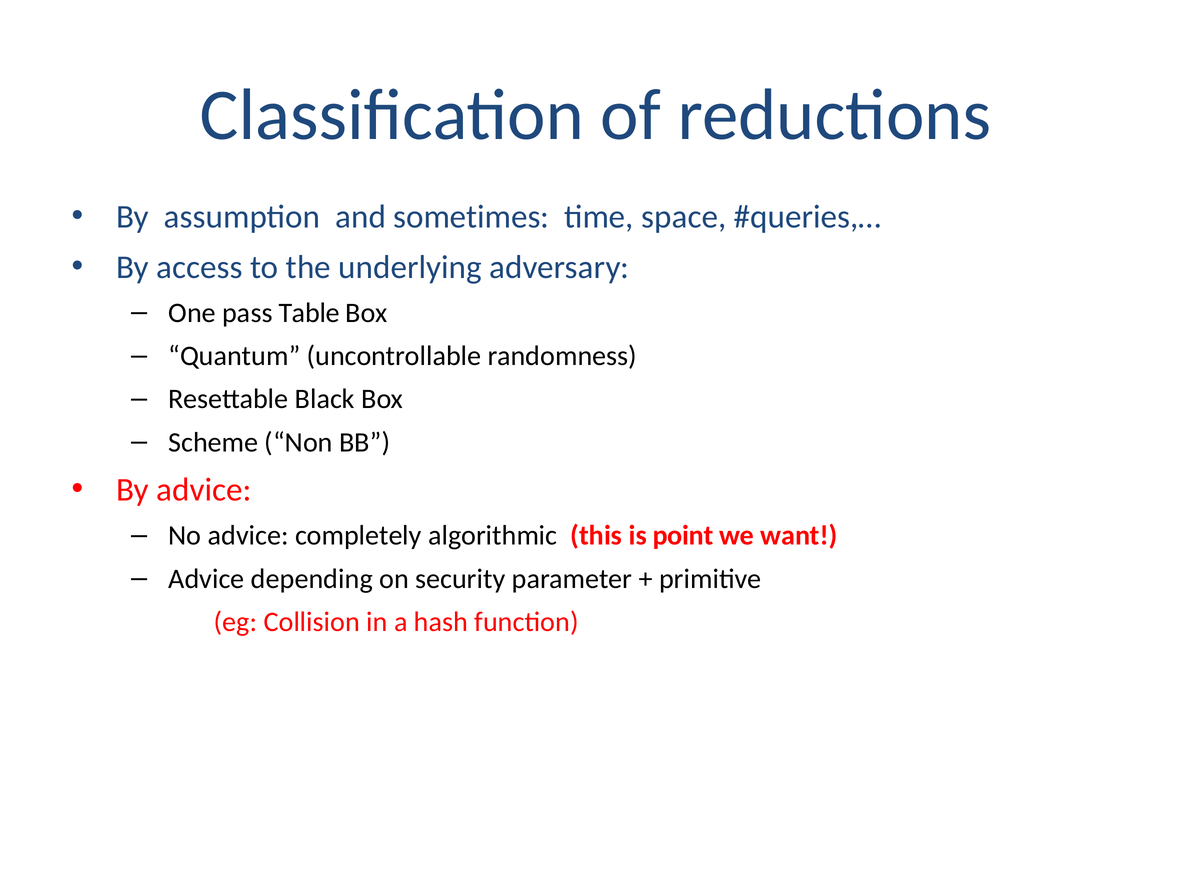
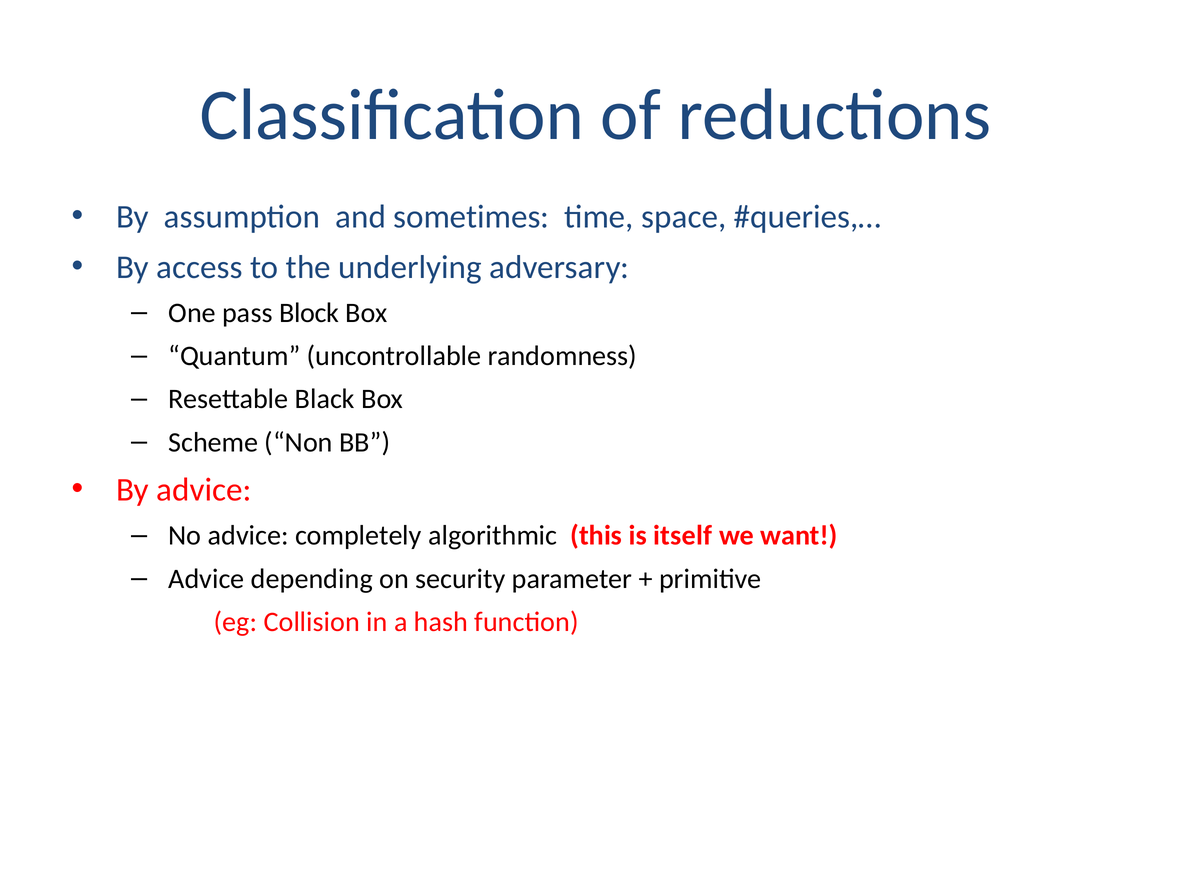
Table: Table -> Block (309, 313)
is point: point -> itself (683, 536)
